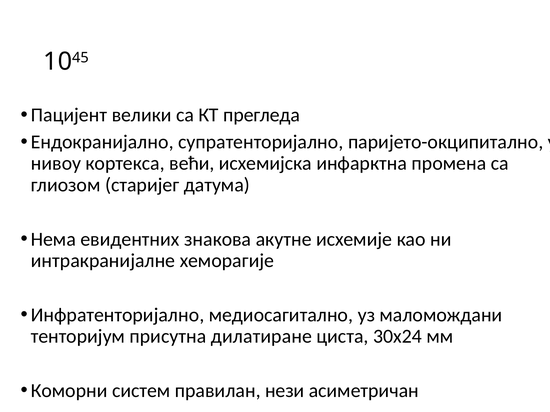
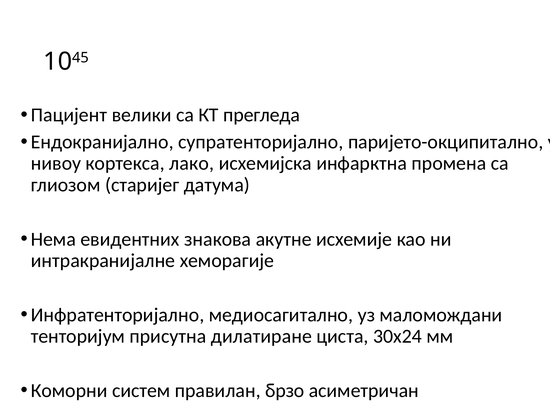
већи: већи -> лако (192, 164)
нези: нези -> брзо (285, 391)
